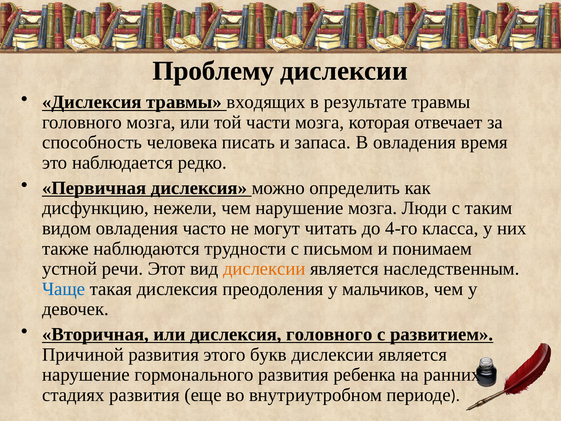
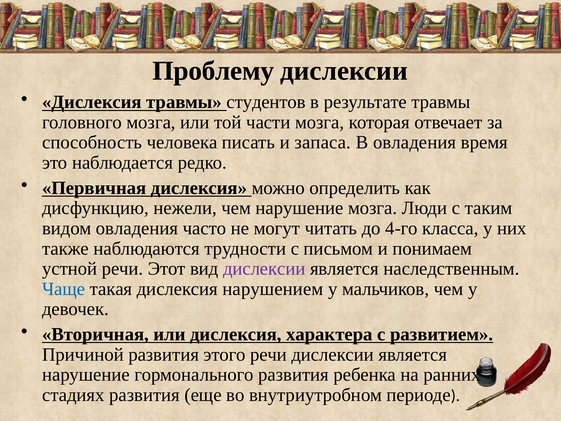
входящих: входящих -> студентов (266, 102)
дислексии colour: orange -> purple (264, 269)
преодоления: преодоления -> нарушением (273, 289)
дислексия головного: головного -> характера (329, 334)
этого букв: букв -> речи (269, 354)
